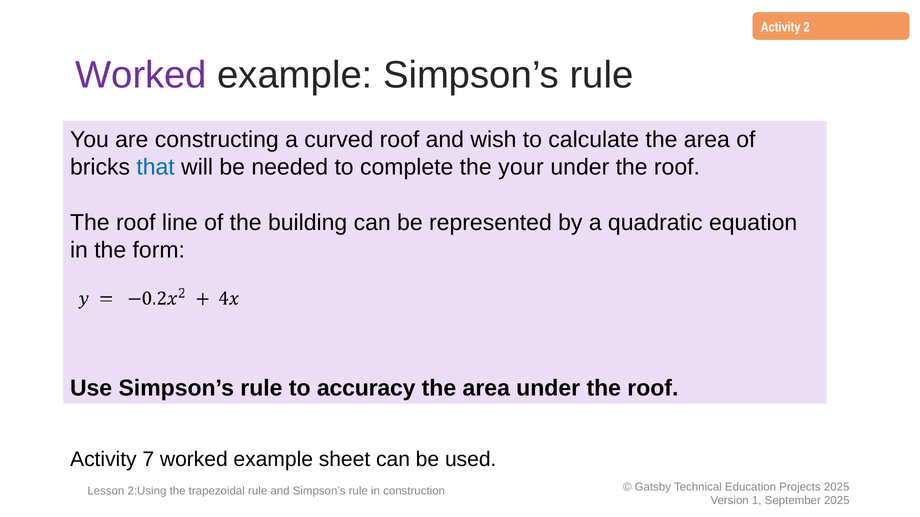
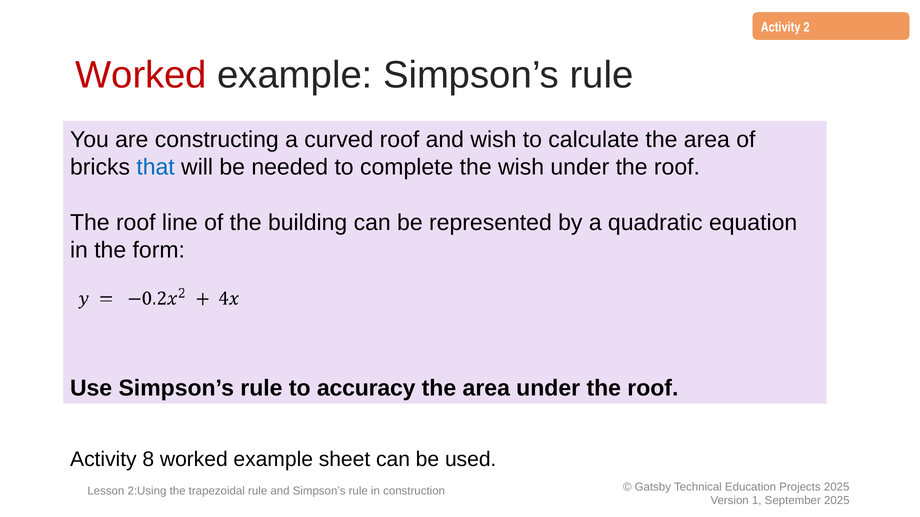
Worked colour: purple -> red (141, 75)
the your: your -> wish (521, 168)
7: 7 -> 8 (148, 460)
